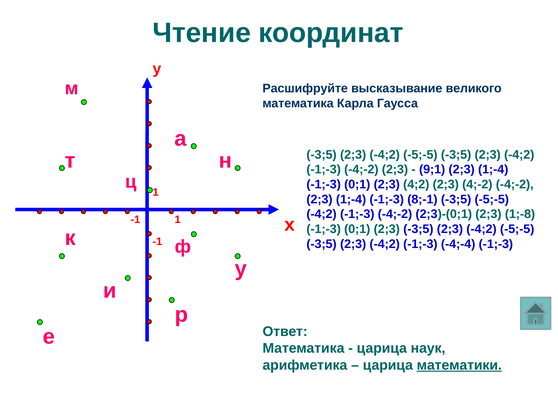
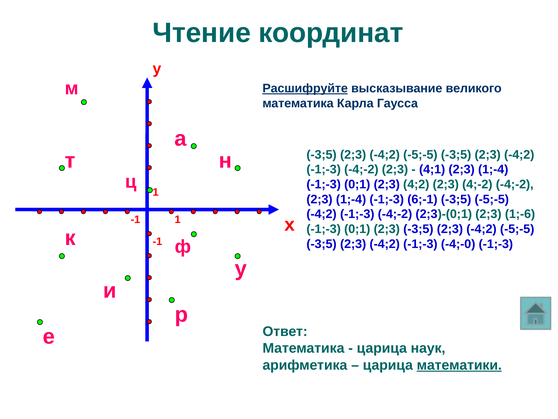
Расшифруйте underline: none -> present (305, 88)
9;1: 9;1 -> 4;1 (432, 169)
8;-1: 8;-1 -> 6;-1 (422, 199)
1;-8: 1;-8 -> 1;-6 (520, 214)
-4;-4: -4;-4 -> -4;-0 (458, 244)
